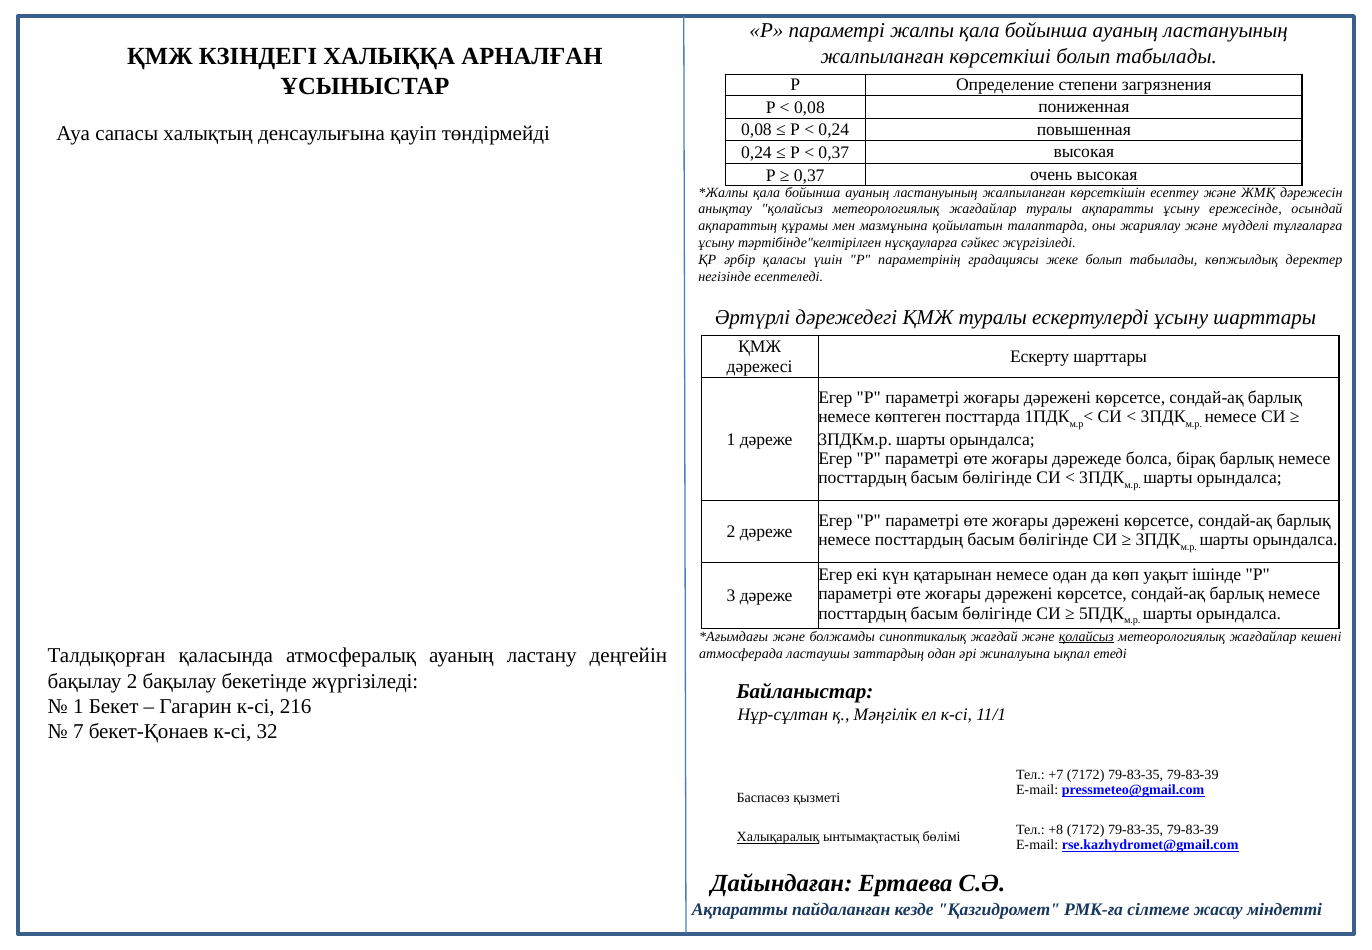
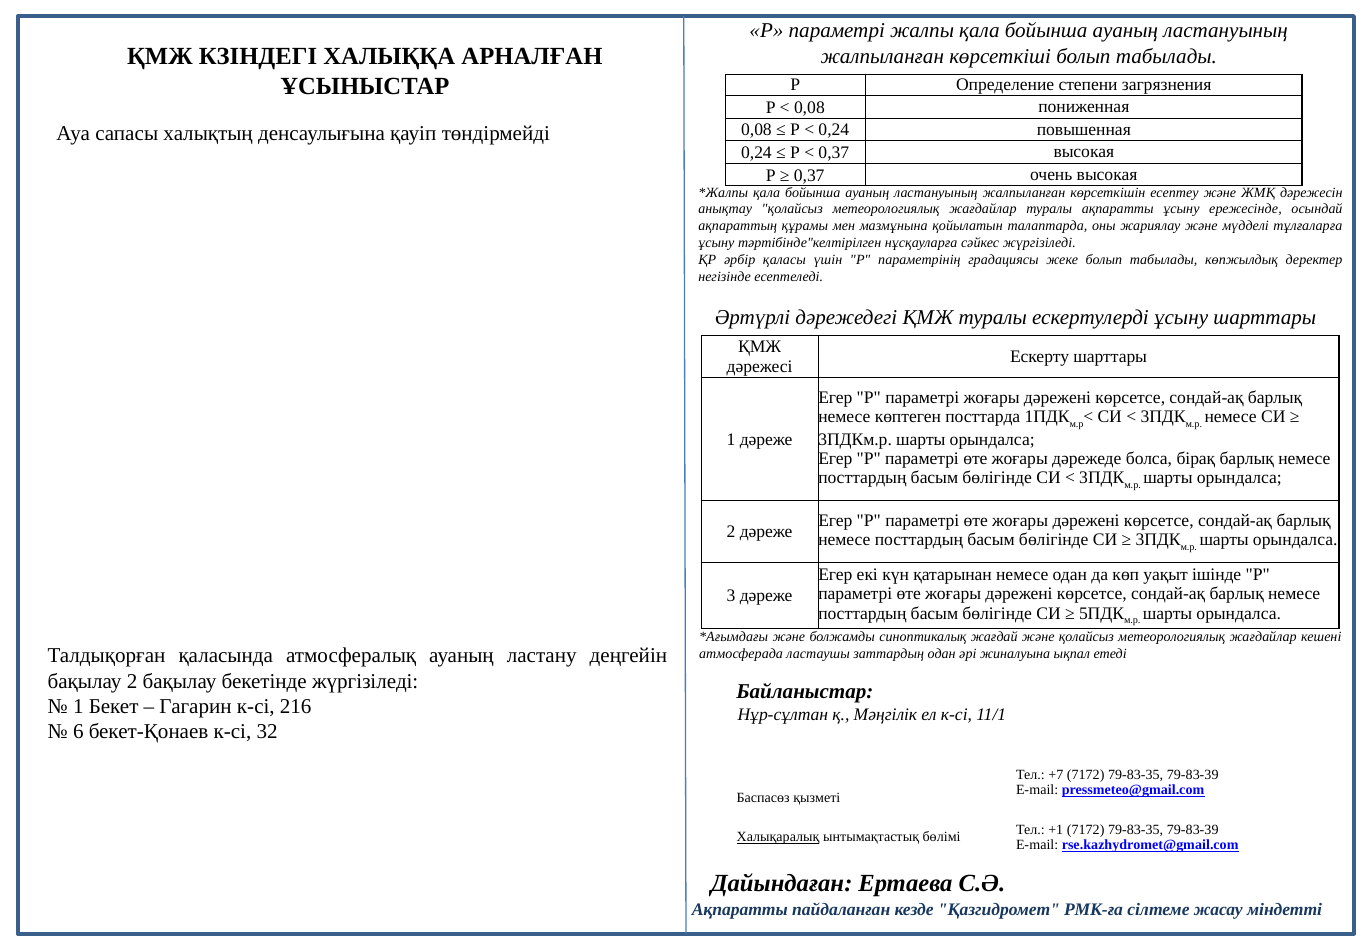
қолайсыз underline: present -> none (1086, 637)
7: 7 -> 6 (78, 732)
+8: +8 -> +1 (1056, 829)
